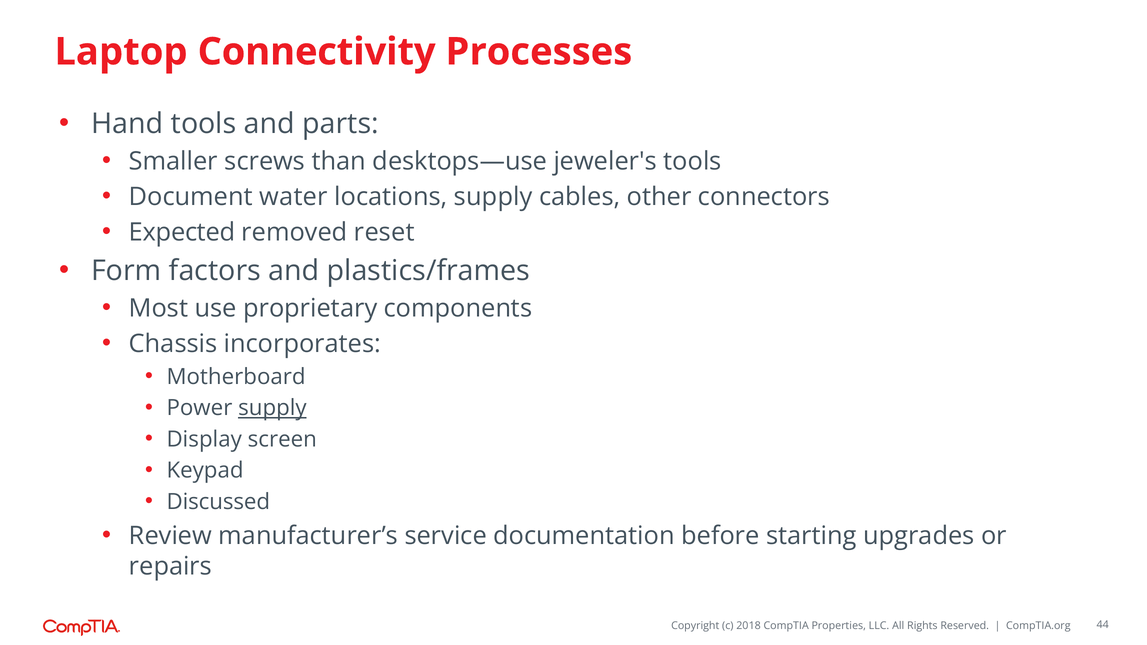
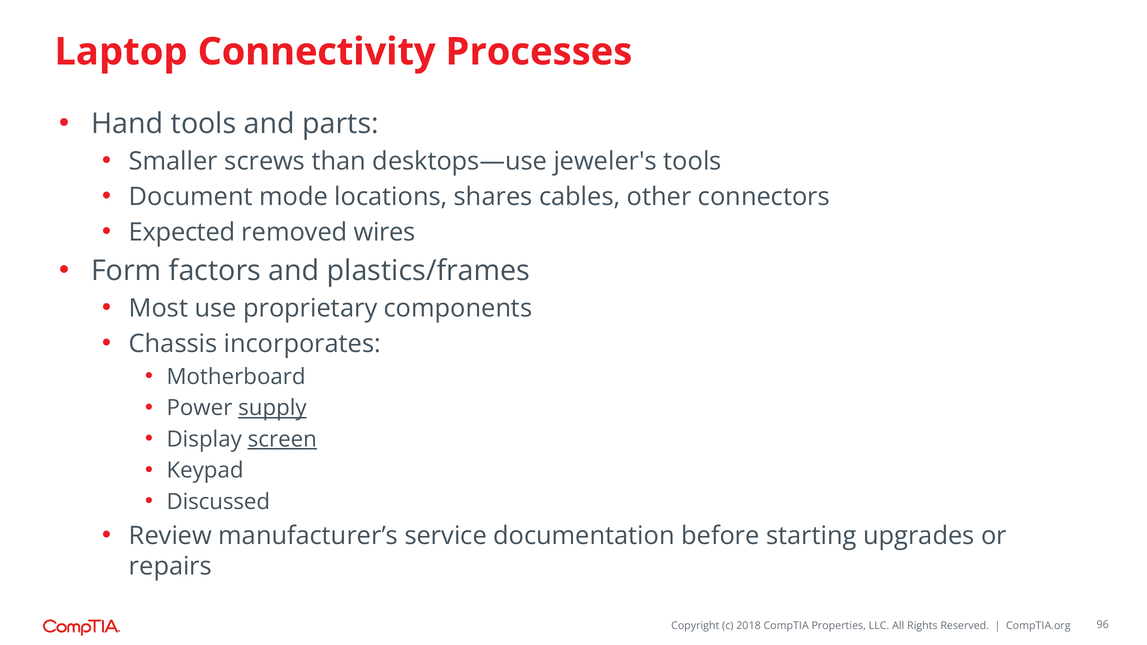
water: water -> mode (294, 197)
locations supply: supply -> shares (493, 197)
reset: reset -> wires (385, 233)
screen underline: none -> present (282, 439)
44: 44 -> 96 (1103, 625)
